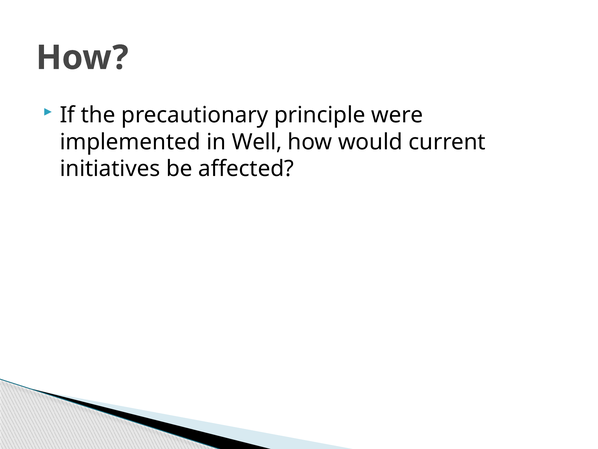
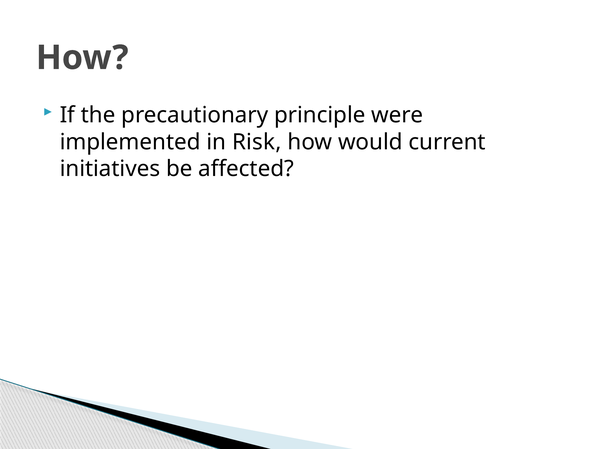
Well: Well -> Risk (257, 142)
